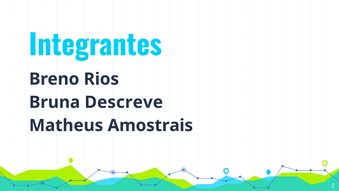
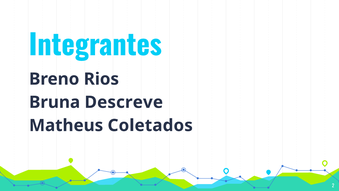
Amostrais: Amostrais -> Coletados (150, 125)
